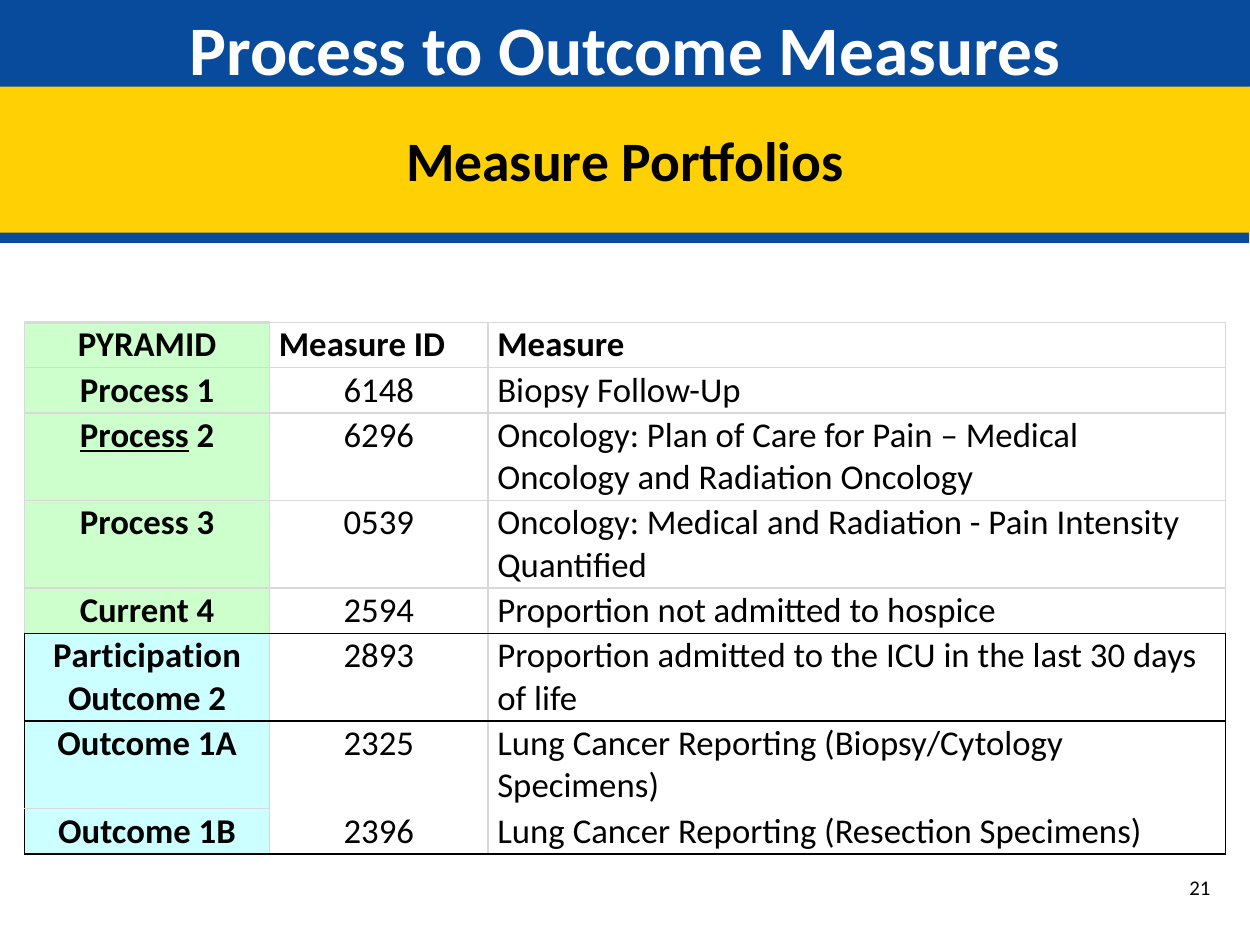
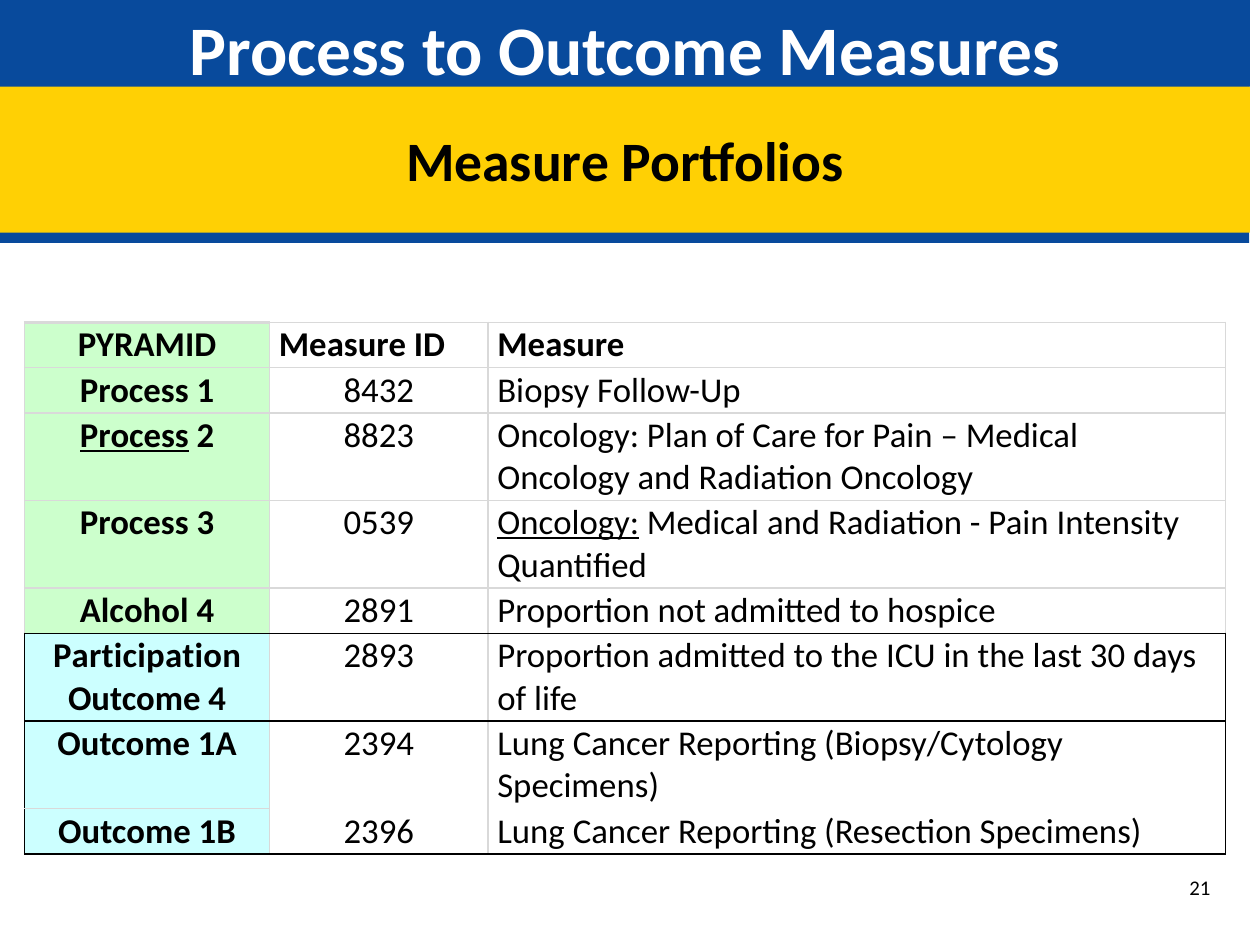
6148: 6148 -> 8432 (379, 390)
6296: 6296 -> 8823 (379, 435)
Oncology underline: none -> present (568, 523)
Current: Current -> Alcohol (134, 611)
2594: 2594 -> 2891 (379, 611)
Outcome 2: 2 -> 4 (217, 698)
2325: 2325 -> 2394 (379, 744)
